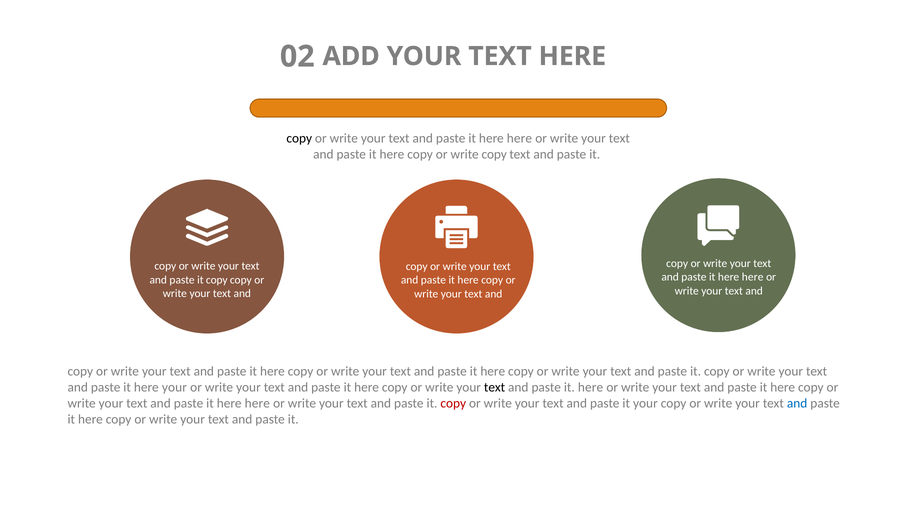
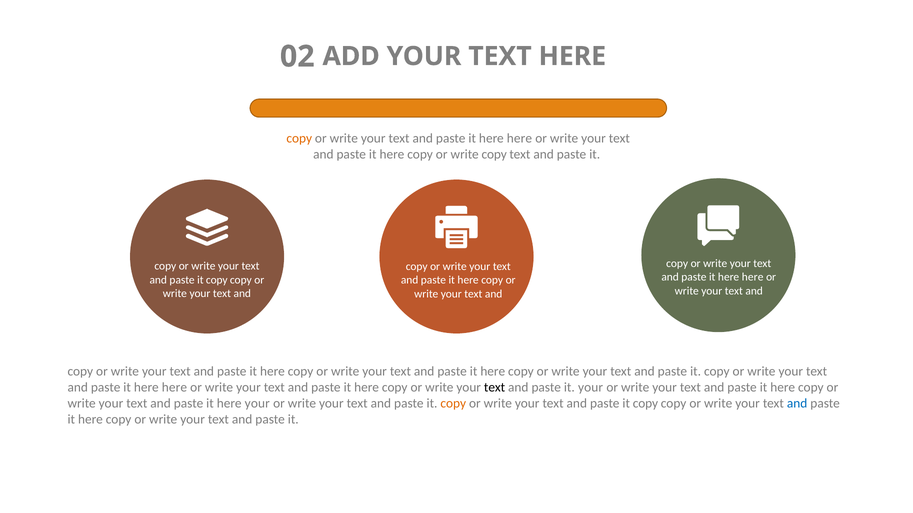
copy colour: black -> orange (299, 139)
your: your -> here (174, 388)
here: here -> your (591, 388)
here: here -> your (257, 404)
copy colour: red -> orange (453, 404)
your: your -> copy (645, 404)
